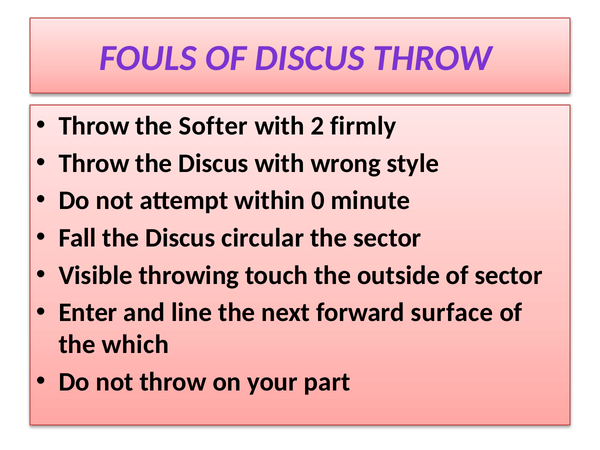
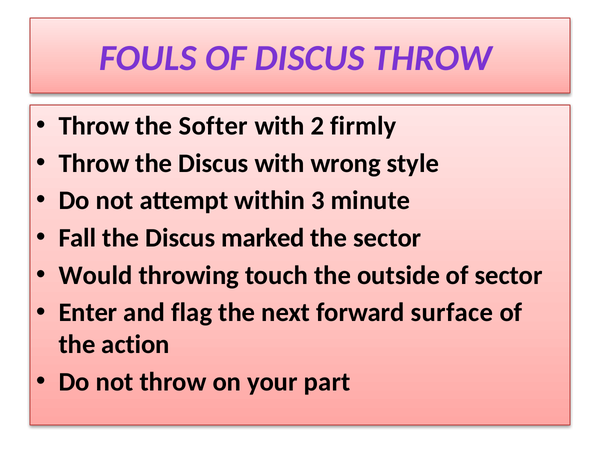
0: 0 -> 3 (318, 201)
circular: circular -> marked (263, 238)
Visible: Visible -> Would (95, 275)
line: line -> flag (192, 313)
which: which -> action (136, 345)
